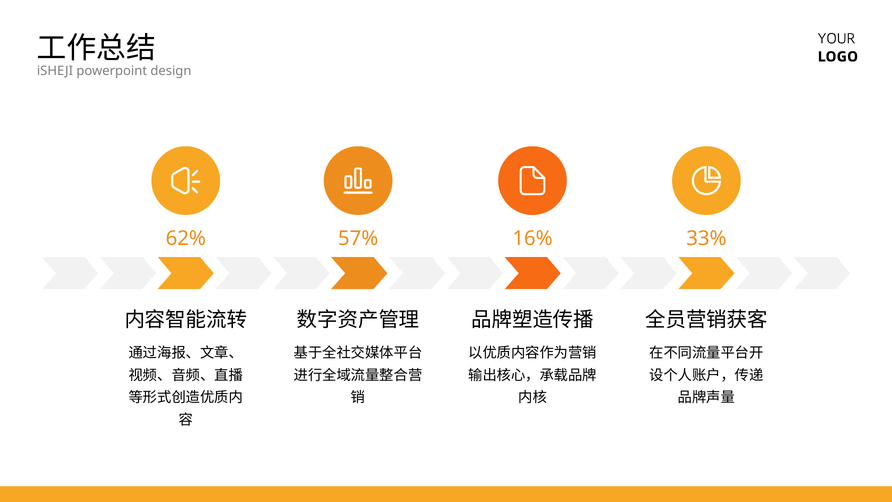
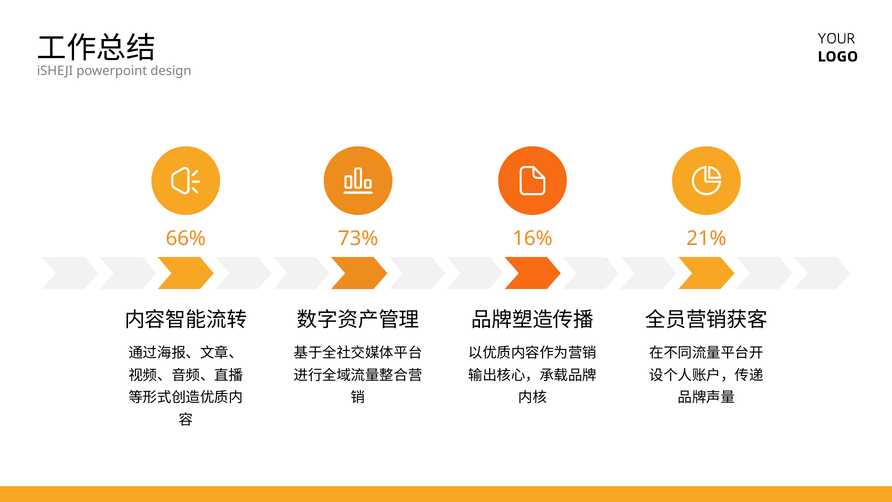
62%: 62% -> 66% (186, 238)
57%: 57% -> 73% (358, 238)
33%: 33% -> 21% (706, 238)
